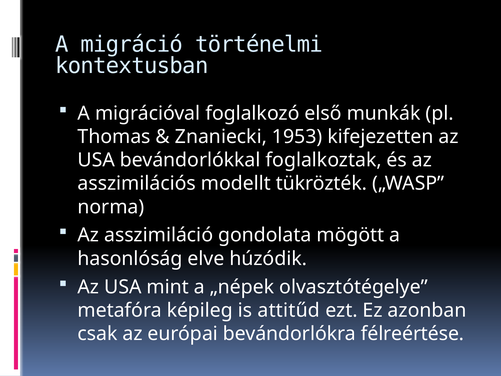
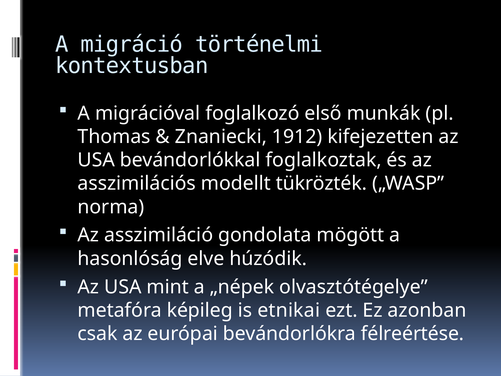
1953: 1953 -> 1912 (297, 137)
attitűd: attitűd -> etnikai (289, 310)
